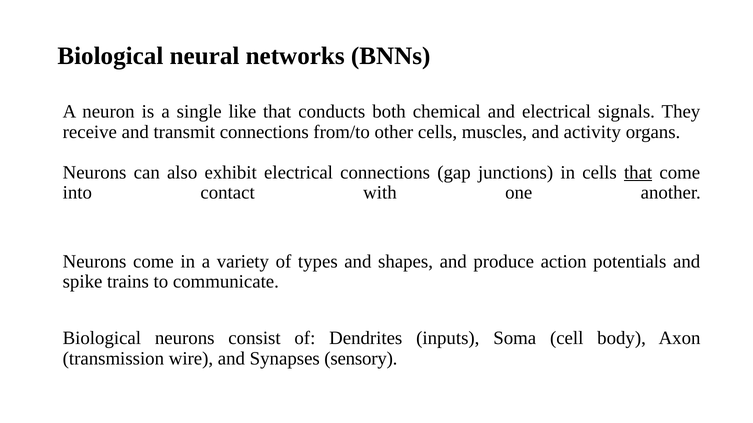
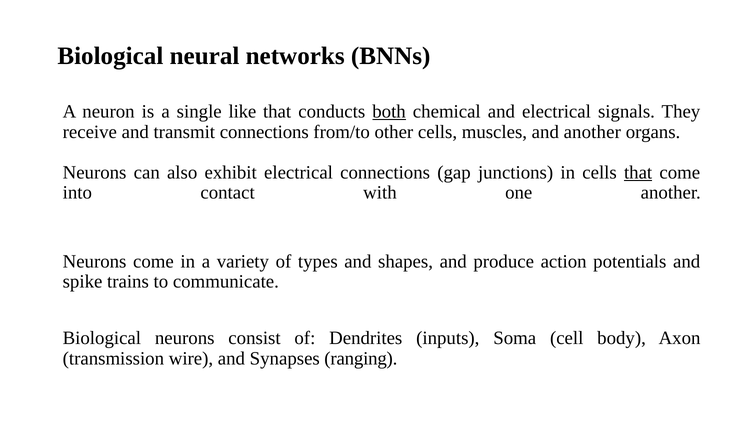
both underline: none -> present (389, 112)
and activity: activity -> another (592, 132)
sensory: sensory -> ranging (361, 359)
